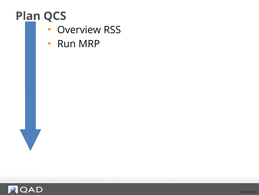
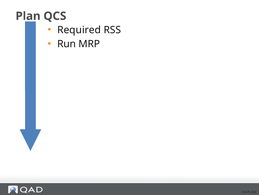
Overview: Overview -> Required (79, 30)
